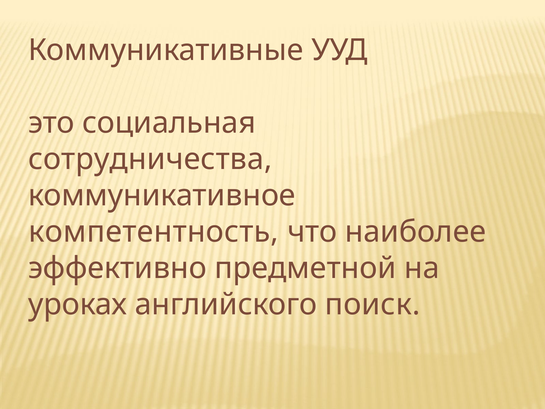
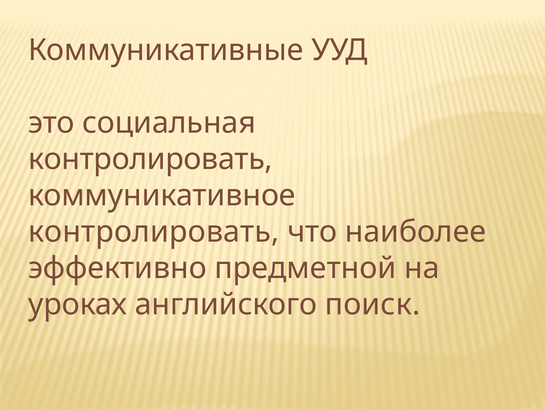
сотрудничества: сотрудничества -> контролировать (150, 159)
компетентность: компетентность -> контролировать (154, 232)
